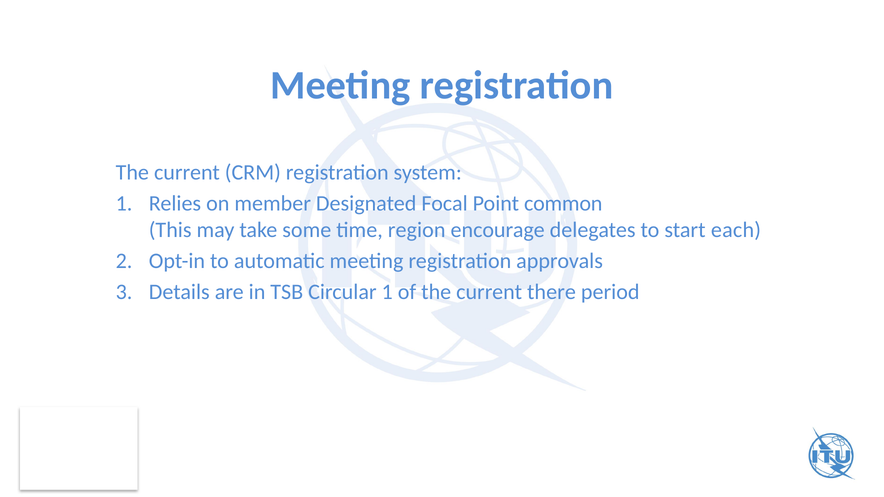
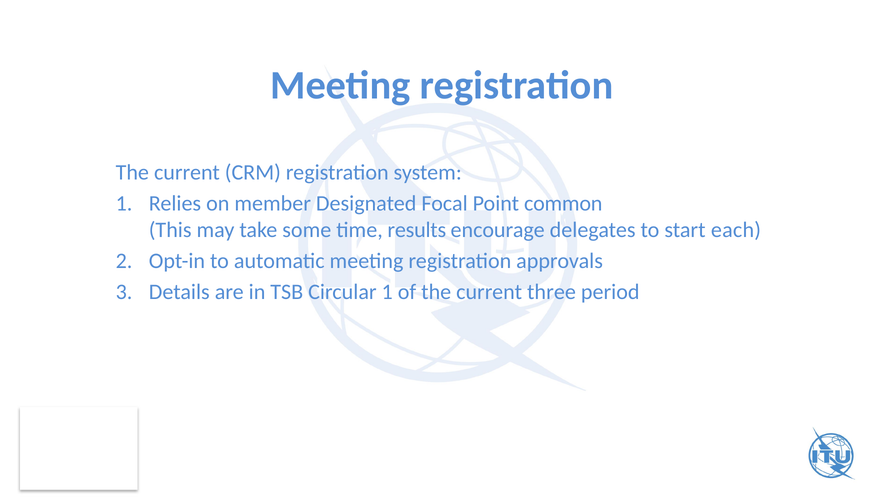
region: region -> results (417, 230)
there: there -> three (551, 292)
